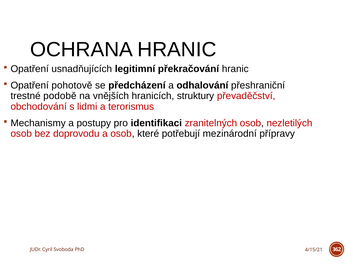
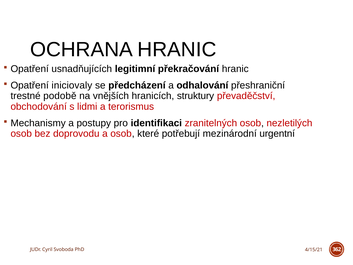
pohotově: pohotově -> iniciovaly (72, 85)
přípravy: přípravy -> urgentní (277, 134)
